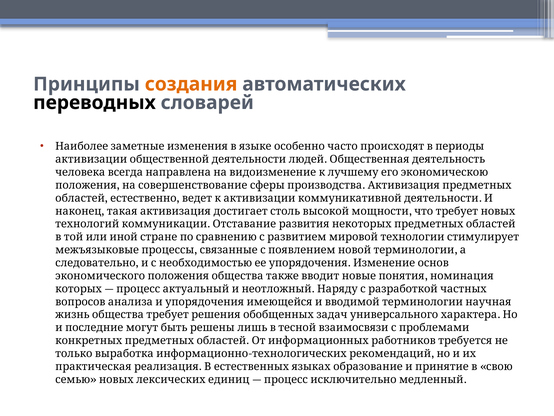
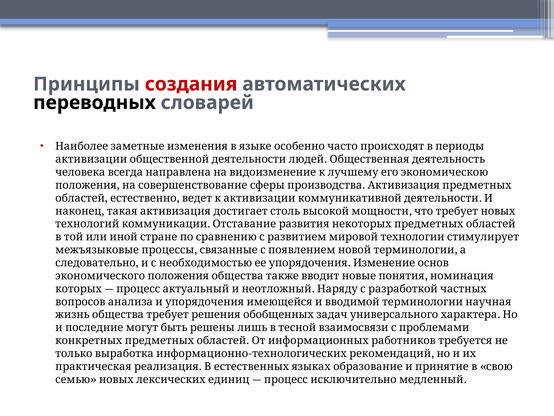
создания colour: orange -> red (191, 84)
